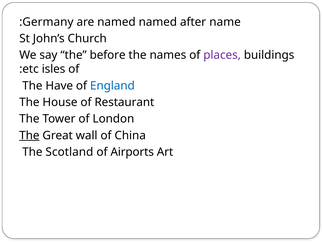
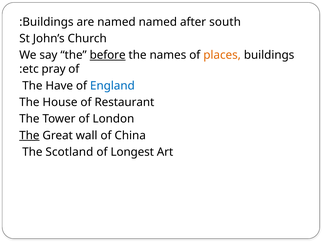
Germany: Germany -> Buildings (48, 22)
name: name -> south (225, 22)
before underline: none -> present (108, 55)
places colour: purple -> orange (222, 55)
isles: isles -> pray (54, 69)
Airports: Airports -> Longest (132, 152)
